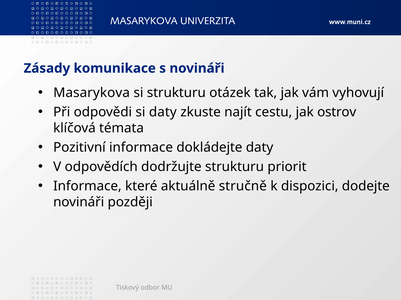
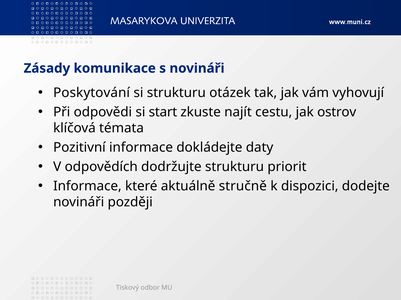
Masarykova: Masarykova -> Poskytování (92, 93)
si daty: daty -> start (163, 112)
